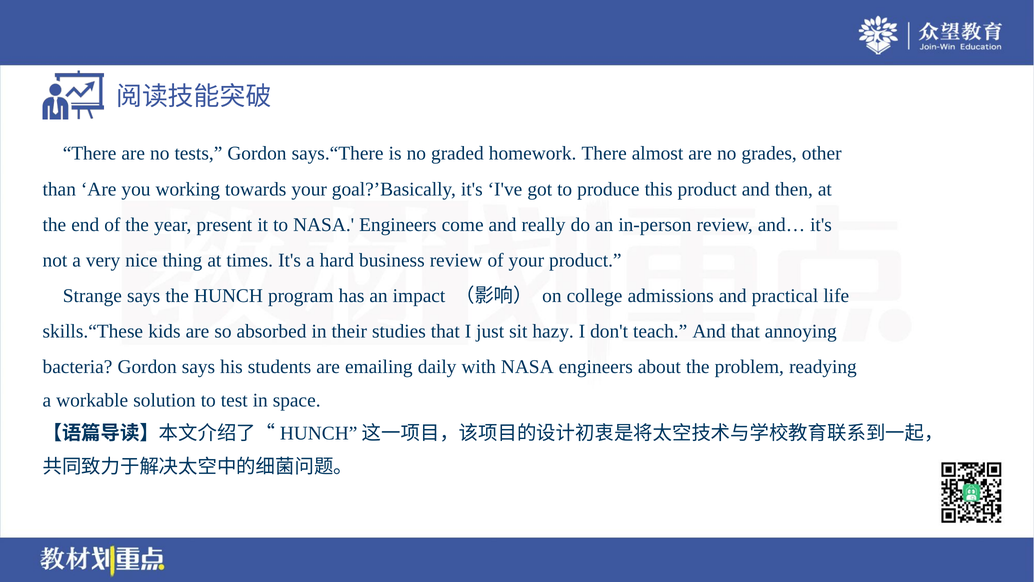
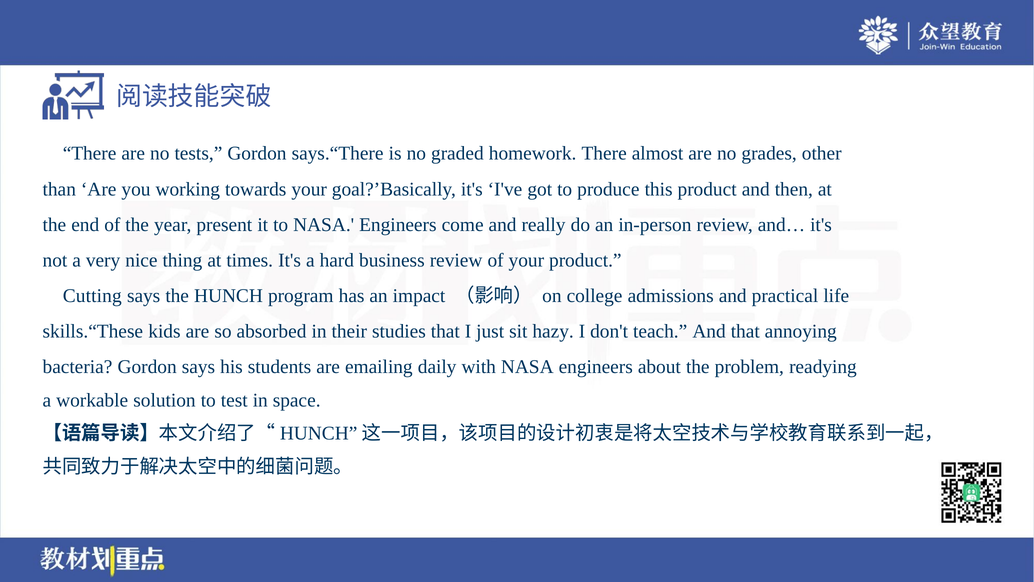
Strange: Strange -> Cutting (92, 296)
